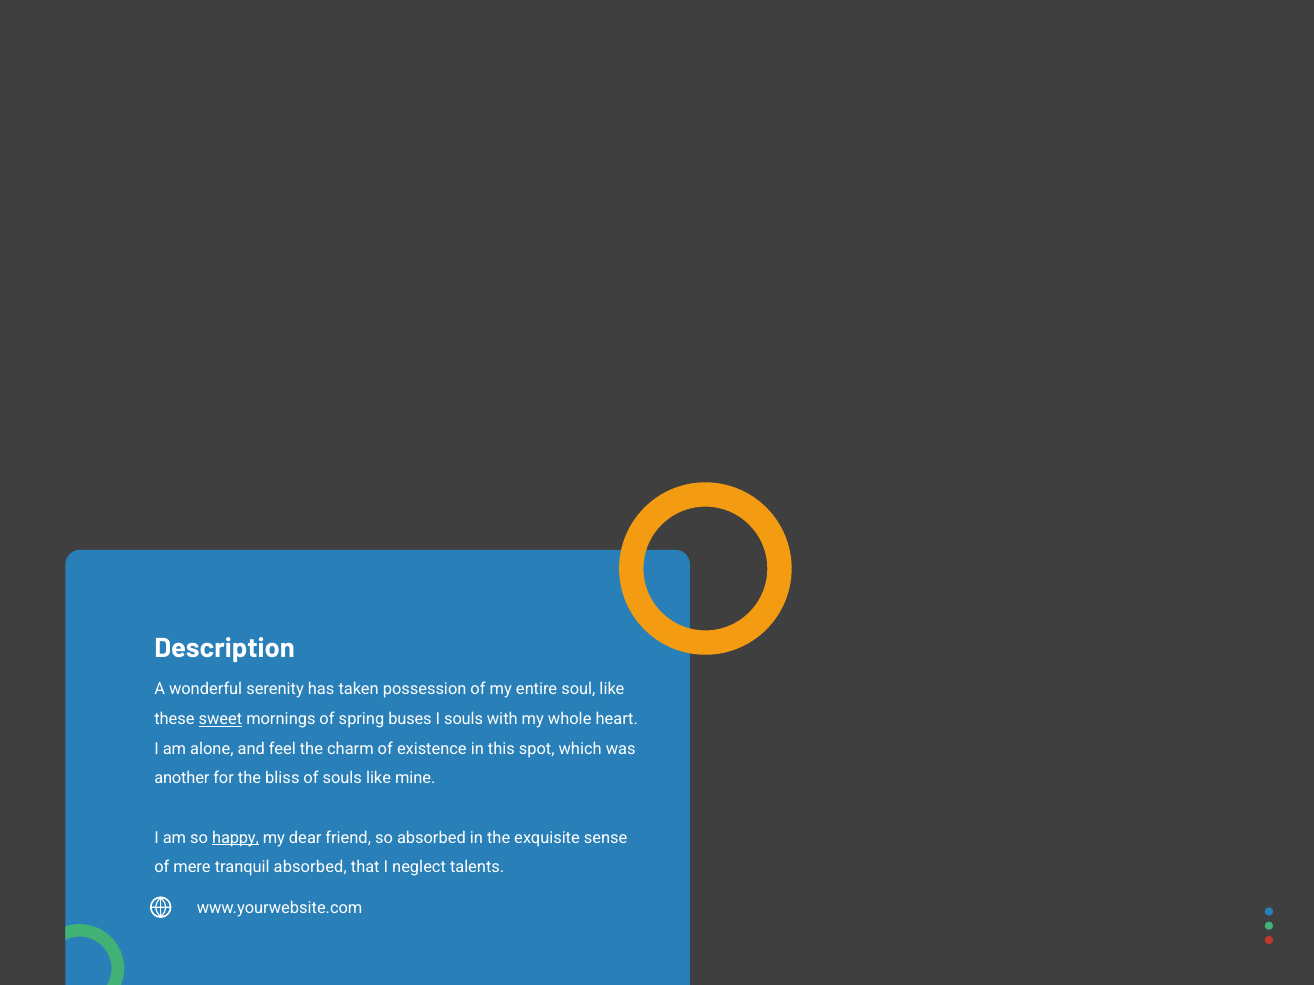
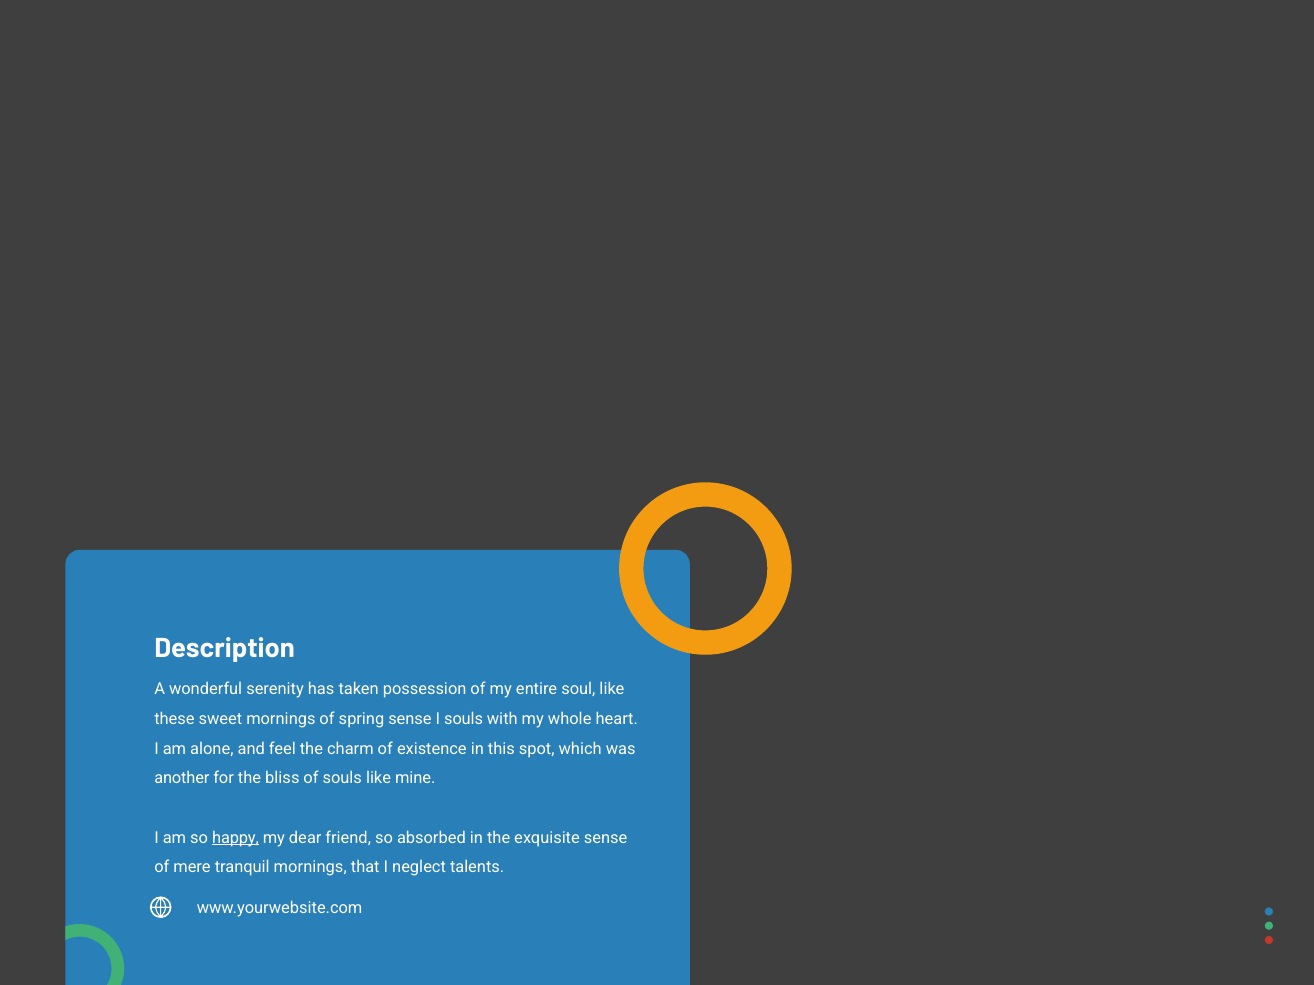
sweet underline: present -> none (220, 719)
spring buses: buses -> sense (410, 719)
tranquil absorbed: absorbed -> mornings (310, 868)
